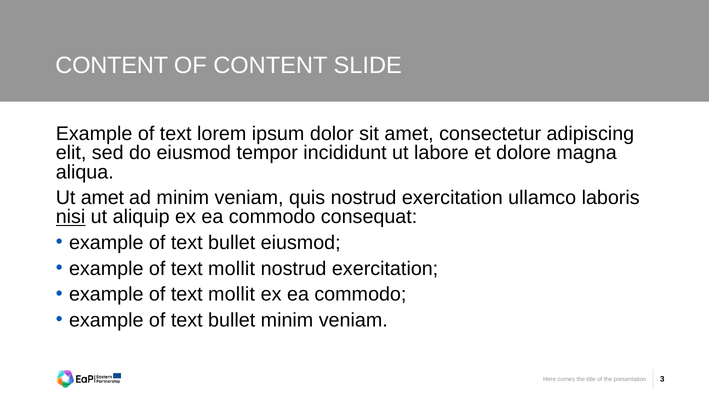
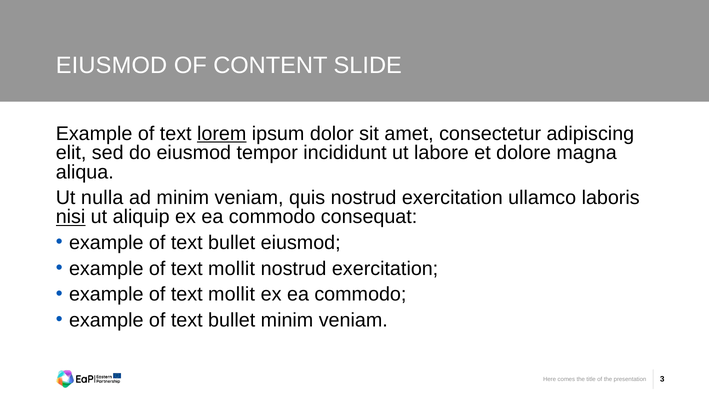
CONTENT: CONTENT -> EIUSMOD (111, 65)
lorem underline: none -> present (222, 134)
Ut amet: amet -> nulla (102, 198)
